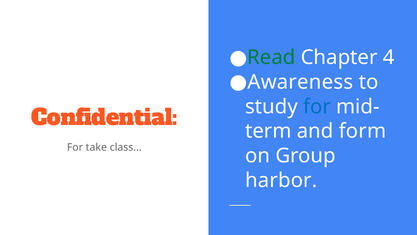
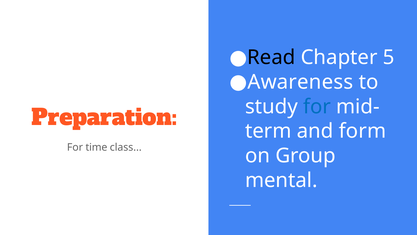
Read colour: green -> black (271, 57)
4: 4 -> 5 (389, 57)
Confidential: Confidential -> Preparation (104, 118)
take: take -> time (96, 147)
harbor: harbor -> mental (281, 180)
